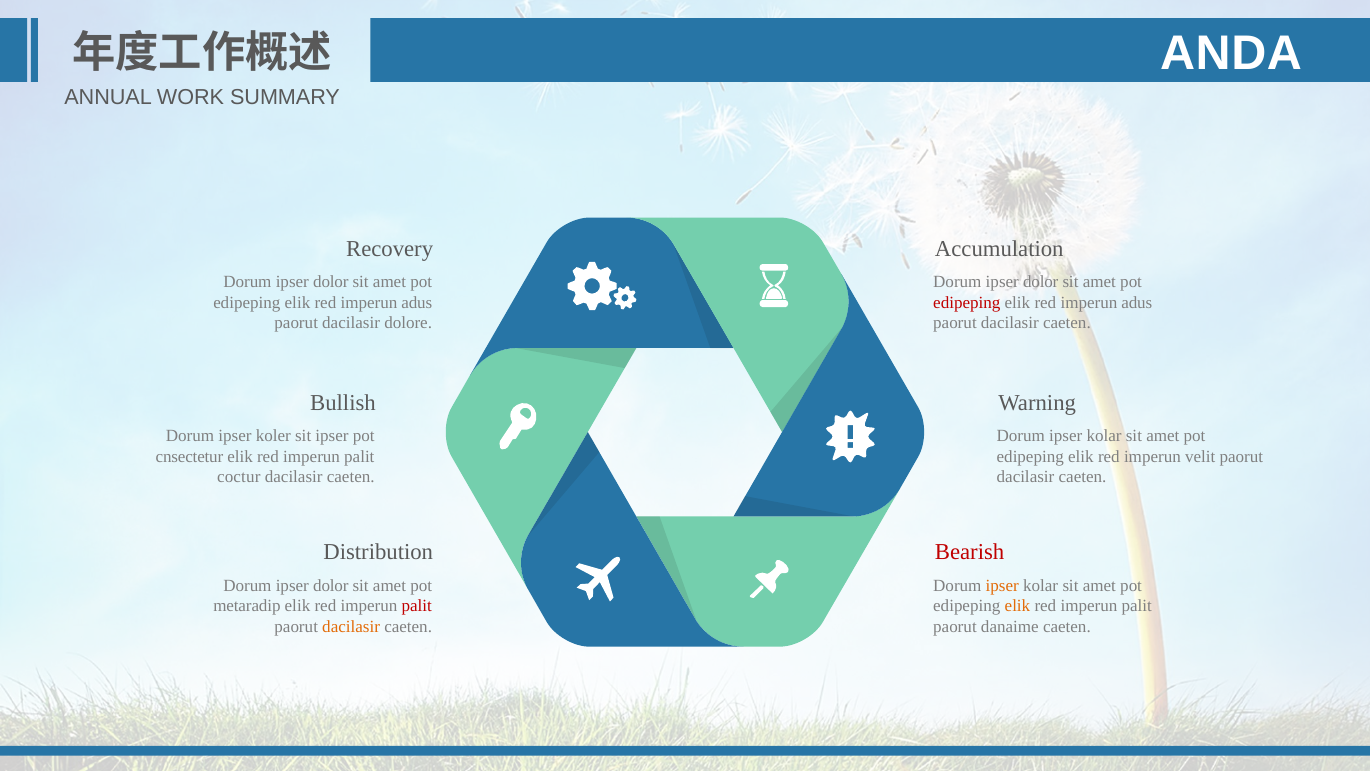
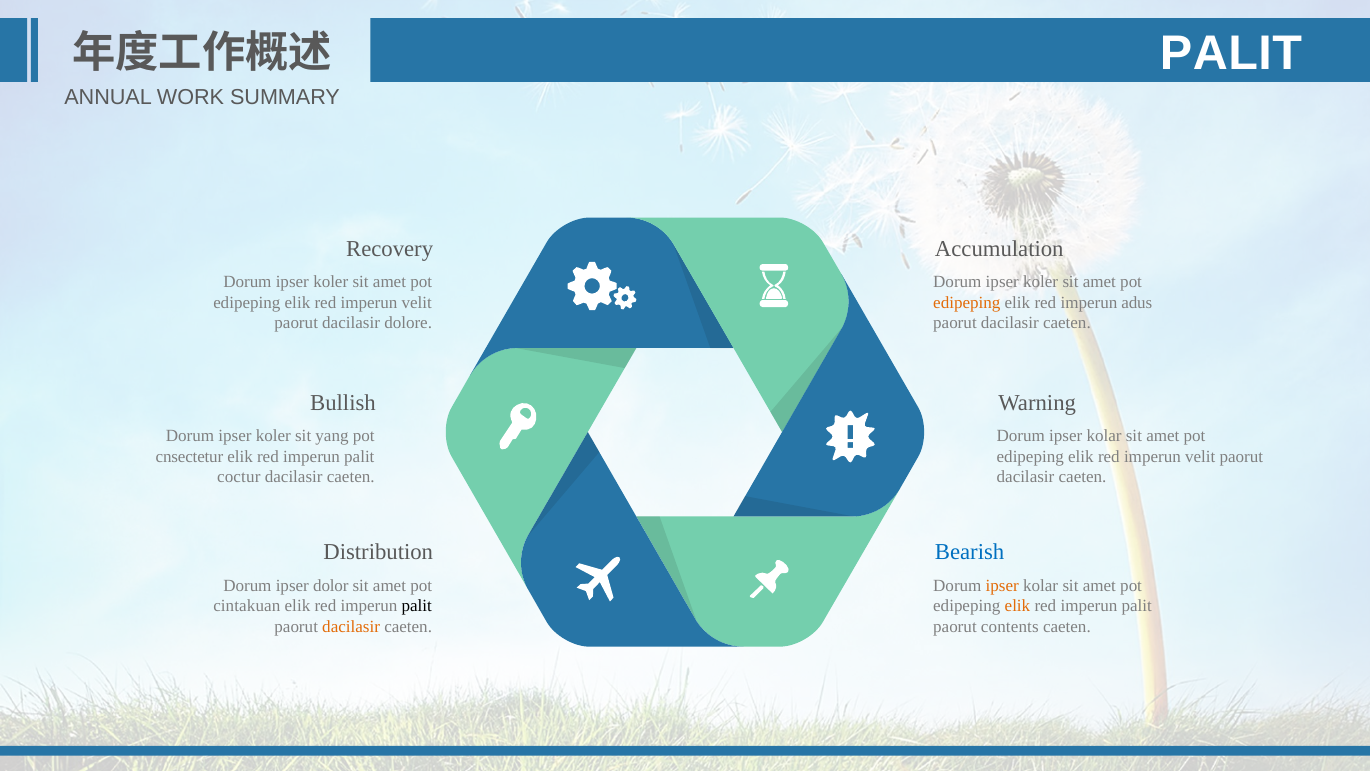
ANDA: ANDA -> PALIT (1231, 53)
dolor: dolor -> koler (331, 282)
dolor: dolor -> koler (1041, 282)
adus: adus -> velit (417, 302)
edipeping colour: red -> orange (967, 302)
sit ipser: ipser -> yang (332, 436)
Bearish colour: red -> blue (970, 552)
metaradip: metaradip -> cintakuan (247, 606)
palit colour: red -> black (417, 606)
danaime: danaime -> contents (1010, 626)
